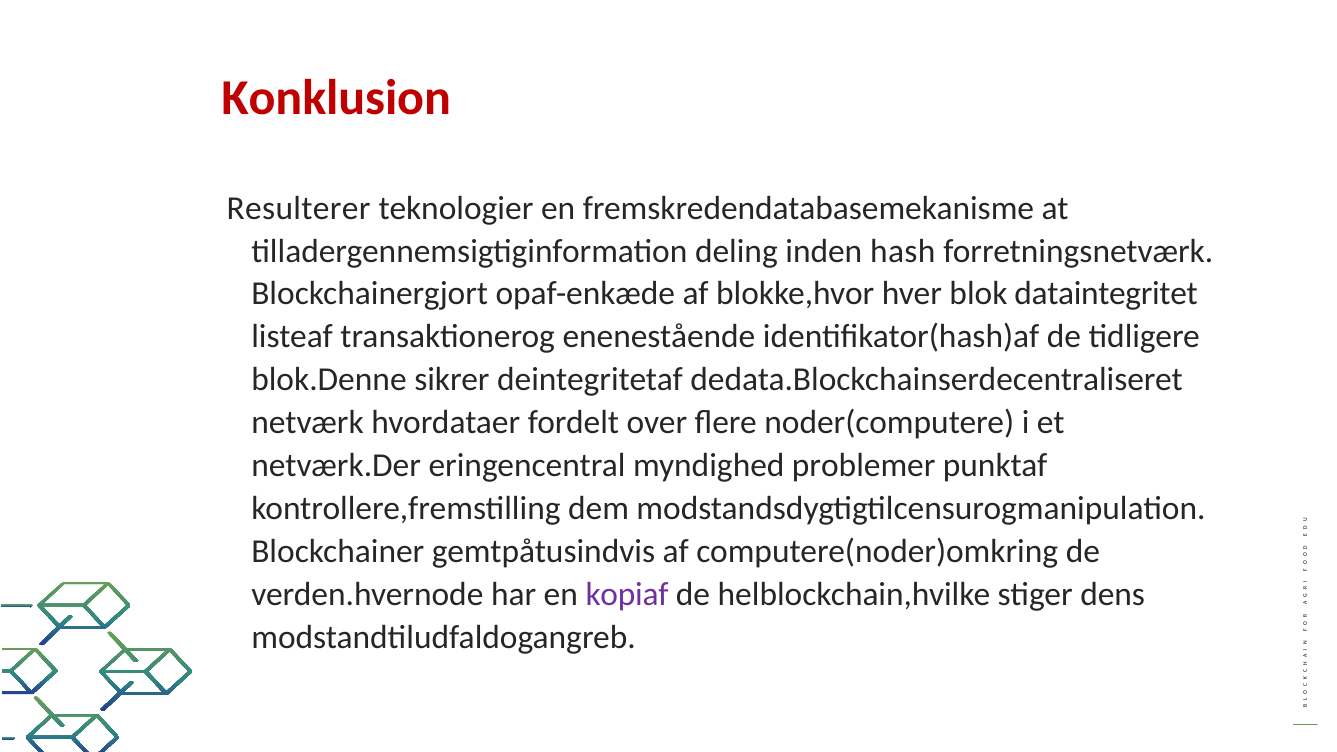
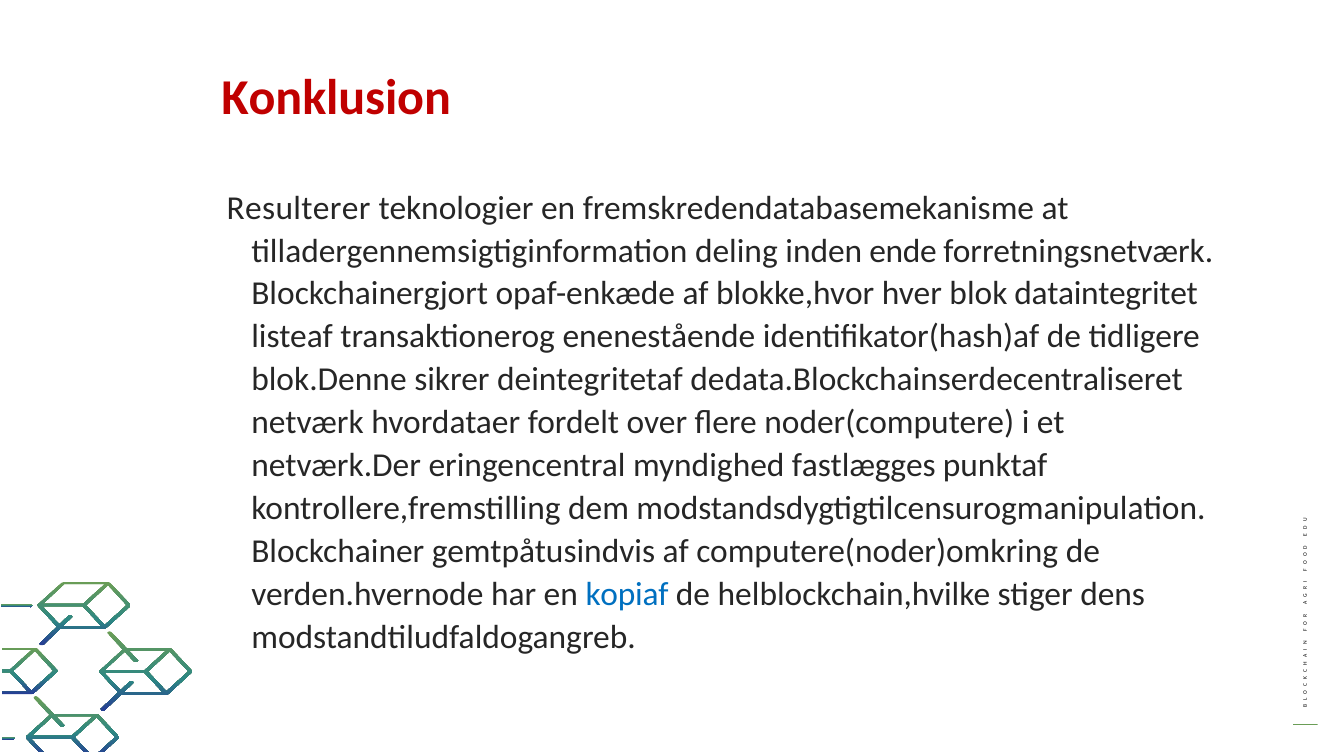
hash: hash -> ende (903, 251)
problemer: problemer -> fastlægges (864, 466)
kopiaf colour: purple -> blue (627, 594)
